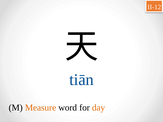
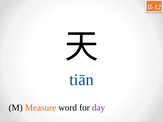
day colour: orange -> purple (99, 108)
